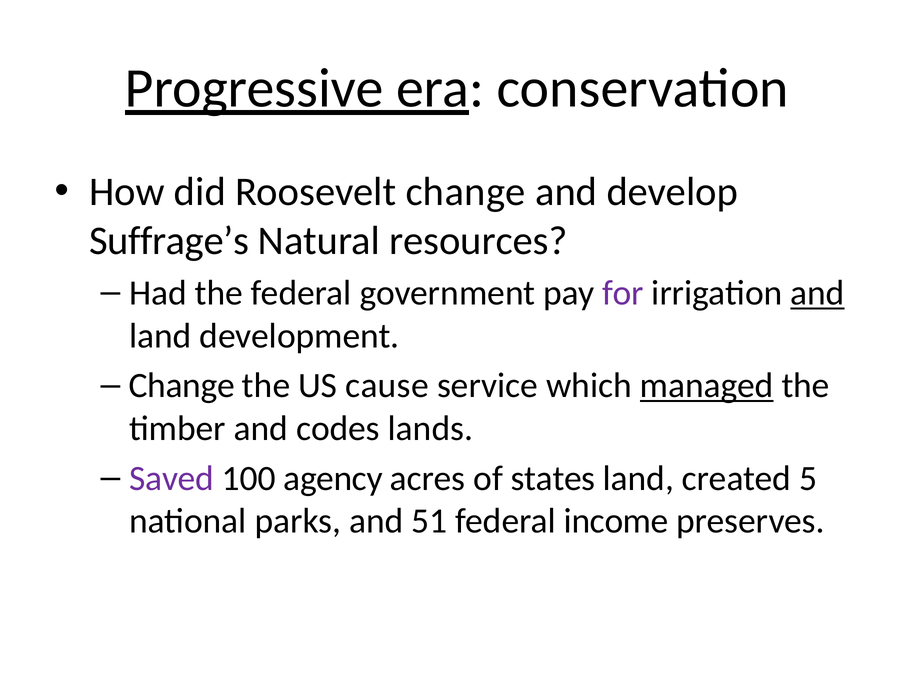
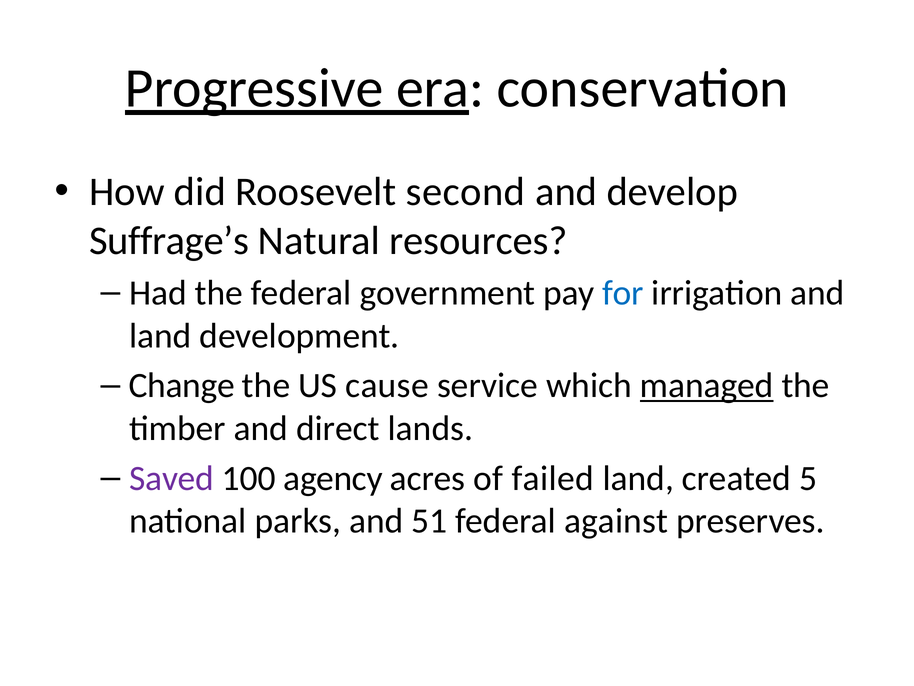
Roosevelt change: change -> second (466, 192)
for colour: purple -> blue (623, 293)
and underline: present -> none (817, 293)
codes: codes -> direct (338, 428)
states: states -> failed (553, 478)
income: income -> against (616, 521)
